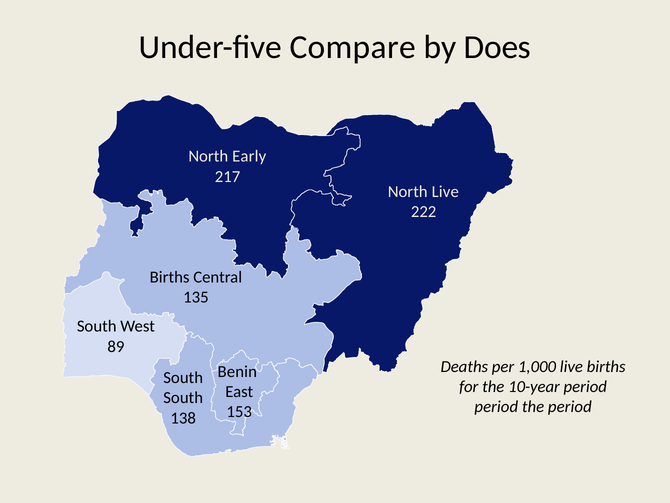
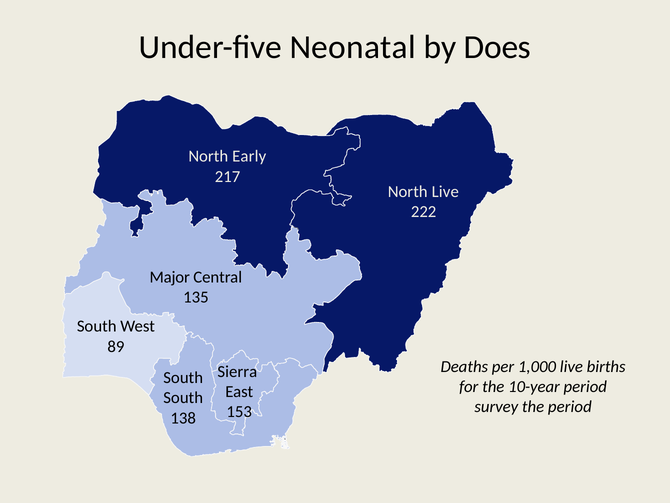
Compare: Compare -> Neonatal (353, 47)
Births: Births -> Major (170, 277)
Benin: Benin -> Sierra (237, 371)
period: period -> survey (496, 406)
